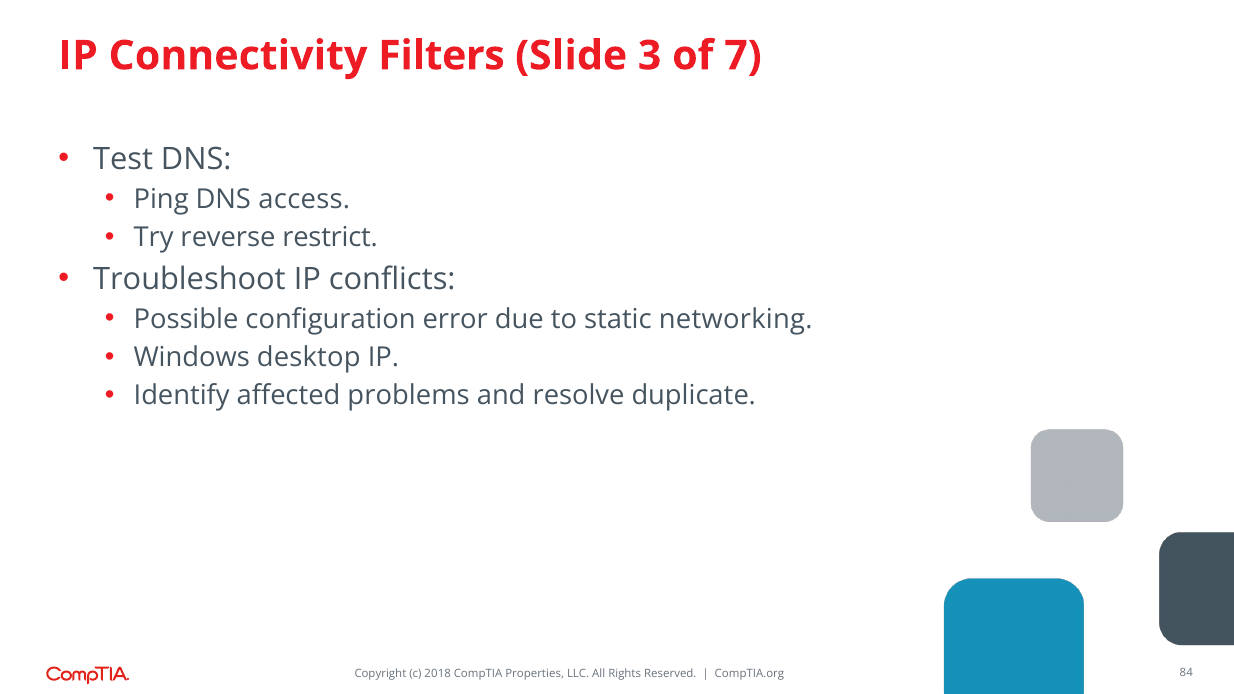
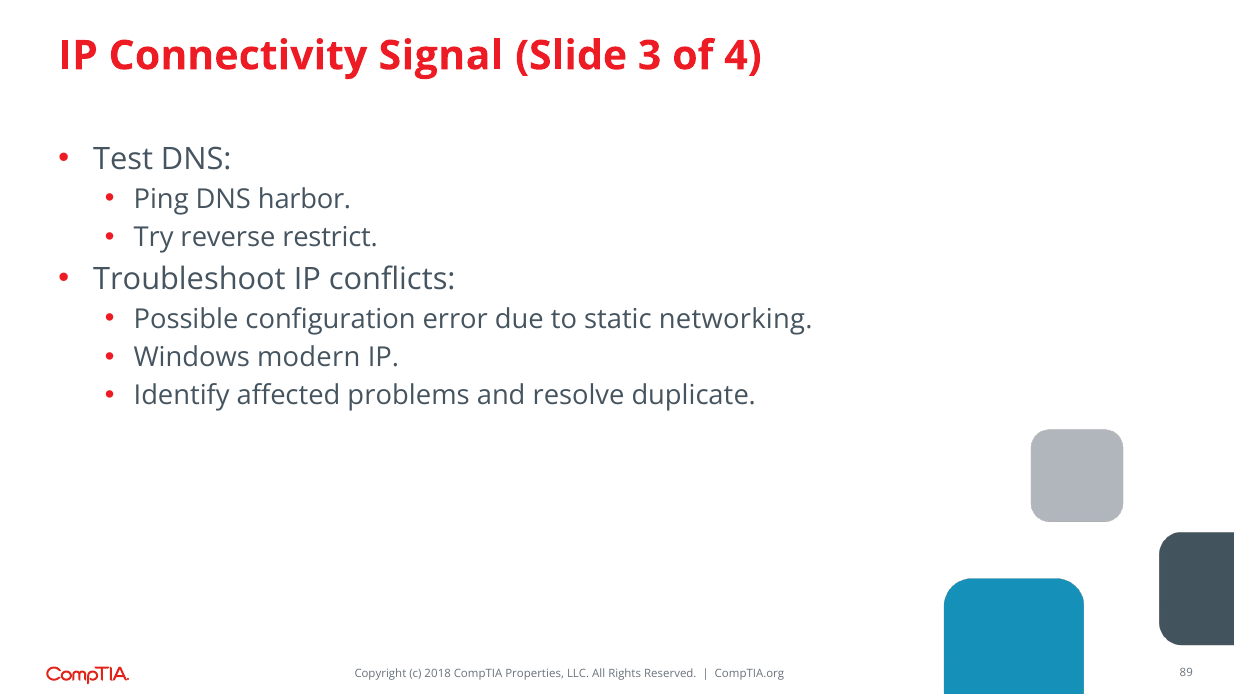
Filters: Filters -> Signal (441, 56)
7: 7 -> 4 (743, 56)
access: access -> harbor (305, 199)
desktop: desktop -> modern (309, 358)
84: 84 -> 89 (1186, 672)
